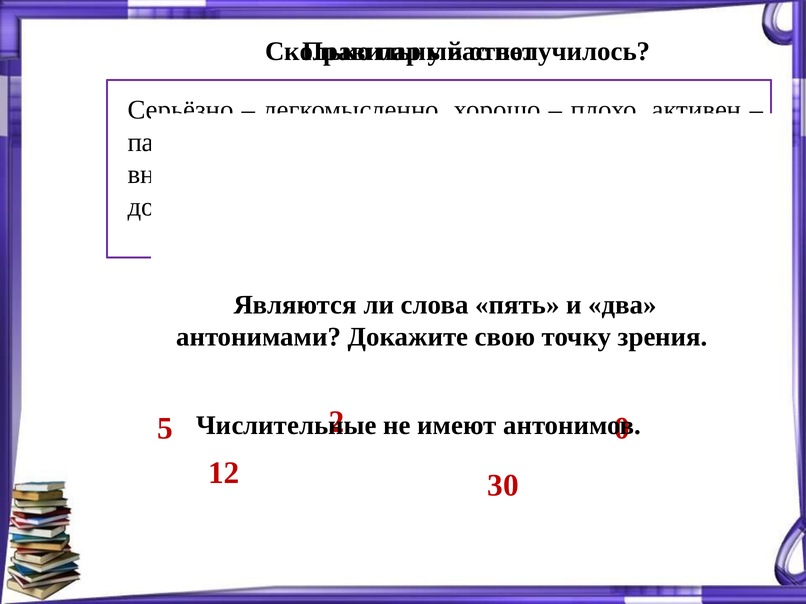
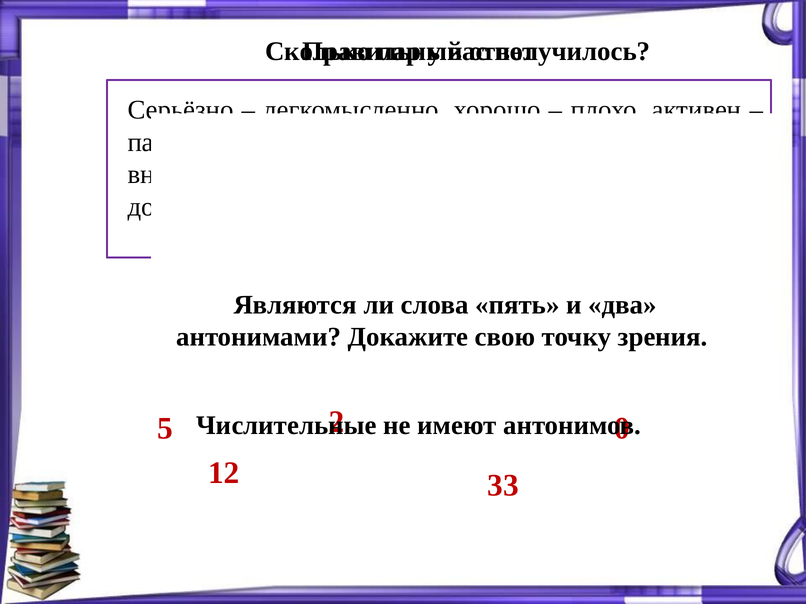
30: 30 -> 33 (503, 486)
